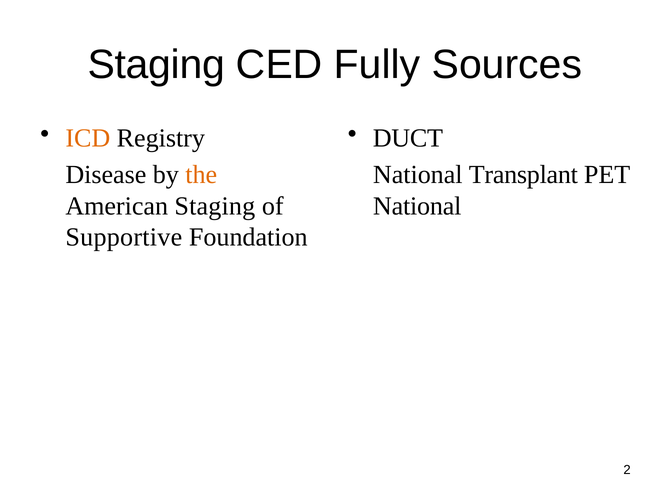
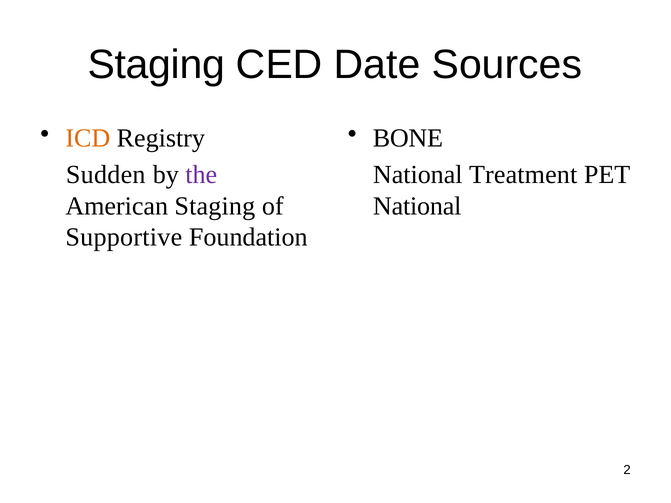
Fully: Fully -> Date (377, 65)
DUCT: DUCT -> BONE (408, 138)
Disease: Disease -> Sudden (106, 175)
the colour: orange -> purple (201, 175)
Transplant: Transplant -> Treatment (523, 175)
